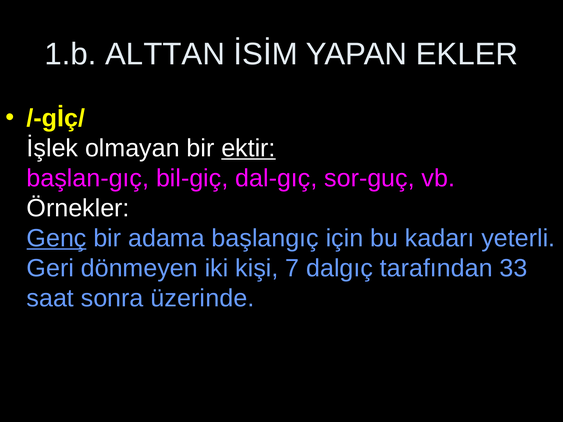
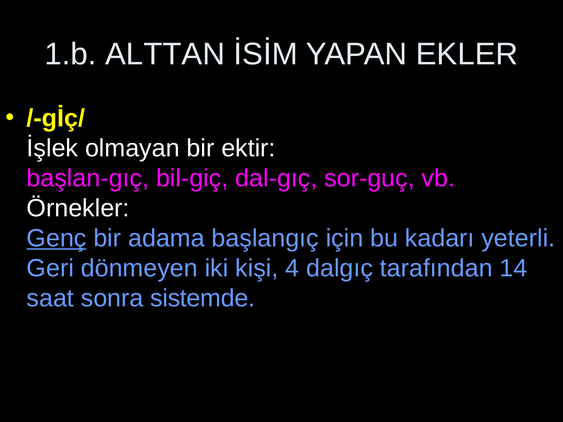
ektir underline: present -> none (248, 148)
7: 7 -> 4 (292, 268)
33: 33 -> 14 (513, 268)
üzerinde: üzerinde -> sistemde (203, 299)
